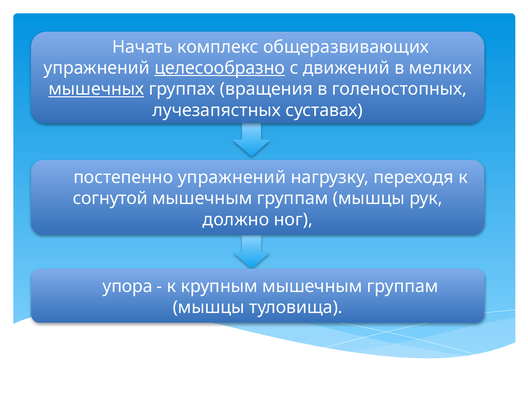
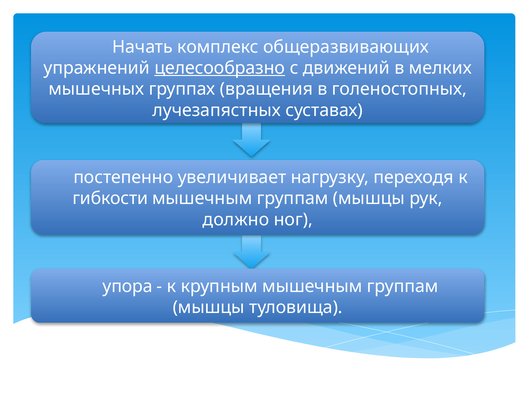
мышечных underline: present -> none (96, 89)
постепенно упражнений: упражнений -> увеличивает (232, 177)
согнутой: согнутой -> гибкости (110, 198)
